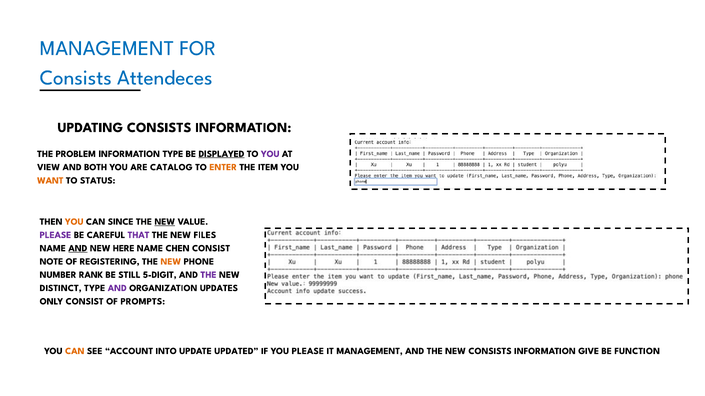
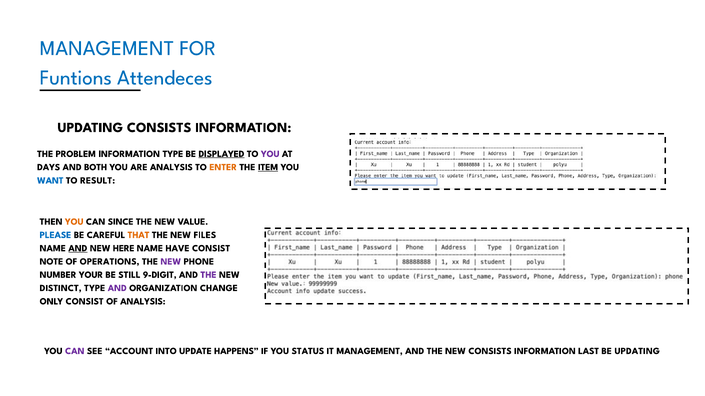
Consists: Consists -> Funtions (76, 78)
VIEW: VIEW -> DAYS (49, 167)
ARE CATALOG: CATALOG -> ANALYSIS (171, 167)
ITEM underline: none -> present (268, 167)
WANT colour: orange -> blue (50, 181)
STATUS: STATUS -> RESULT (98, 181)
NEW underline: present -> none (165, 222)
PLEASE colour: purple -> blue (55, 235)
THAT colour: purple -> orange (139, 235)
CHEN: CHEN -> HAVE (178, 249)
REGISTERING: REGISTERING -> OPERATIONS (110, 262)
NEW colour: orange -> purple (171, 262)
RANK: RANK -> YOUR (91, 275)
5-DIGIT: 5-DIGIT -> 9-DIGIT (160, 275)
UPDATES: UPDATES -> CHANGE (219, 288)
OF PROMPTS: PROMPTS -> ANALYSIS (143, 302)
CAN colour: orange -> purple (75, 351)
UPDATED: UPDATED -> HAPPENS (236, 351)
YOU PLEASE: PLEASE -> STATUS (308, 351)
GIVE: GIVE -> LAST (589, 351)
BE FUNCTION: FUNCTION -> UPDATING (637, 351)
